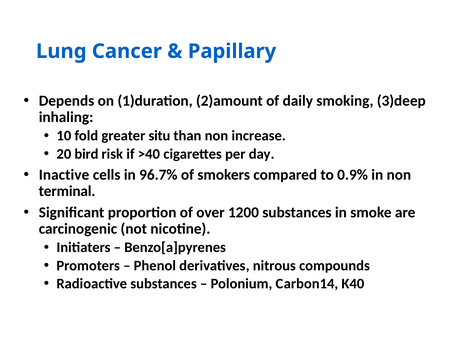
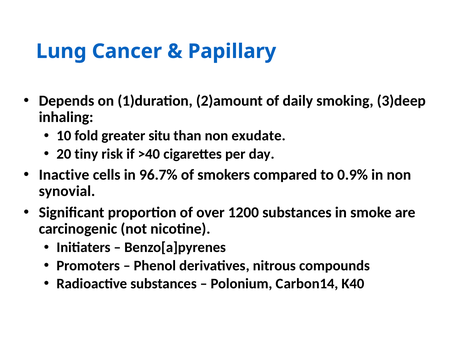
increase: increase -> exudate (259, 136)
bird: bird -> tiny (86, 154)
terminal: terminal -> synovial (67, 191)
